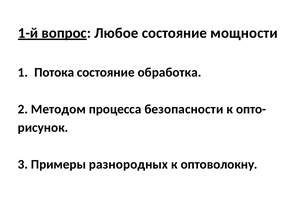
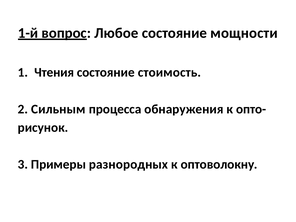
Потока: Потока -> Чтения (54, 72)
обработка: обработка -> стоимость (169, 72)
Методом: Методом -> Сильным (58, 109)
безопасности: безопасности -> обнаружения (184, 109)
